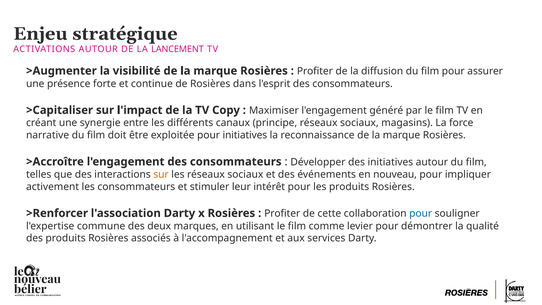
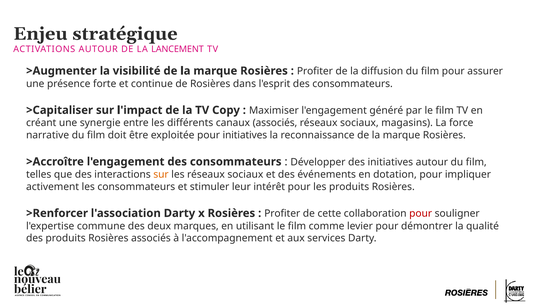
canaux principe: principe -> associés (275, 123)
nouveau: nouveau -> dotation (395, 174)
pour colour: blue -> red (421, 213)
